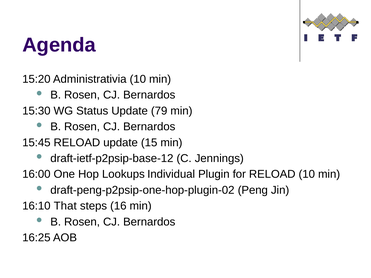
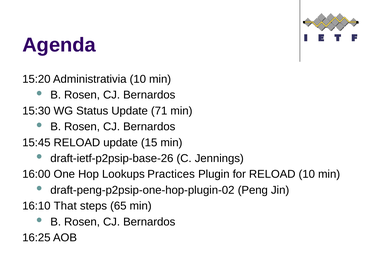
79: 79 -> 71 (159, 111)
draft-ietf-p2psip-base-12: draft-ietf-p2psip-base-12 -> draft-ietf-p2psip-base-26 (112, 159)
Individual: Individual -> Practices (171, 174)
16: 16 -> 65 (118, 206)
